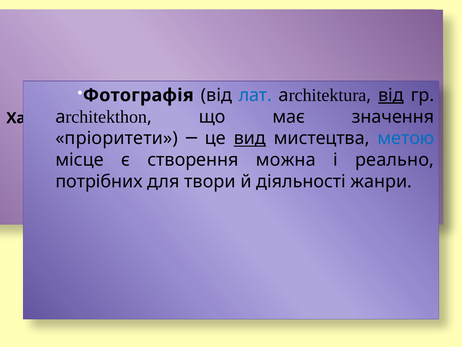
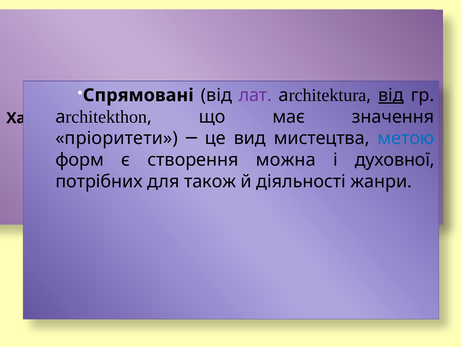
Фотографія: Фотографія -> Спрямовані (138, 95)
лат colour: blue -> purple (255, 95)
вид underline: present -> none (250, 138)
місце: місце -> форм (80, 160)
реально: реально -> духовної (395, 160)
твори: твори -> також (210, 181)
